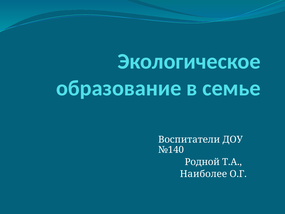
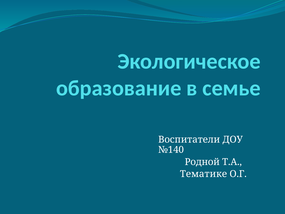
Наиболее: Наиболее -> Тематике (203, 174)
